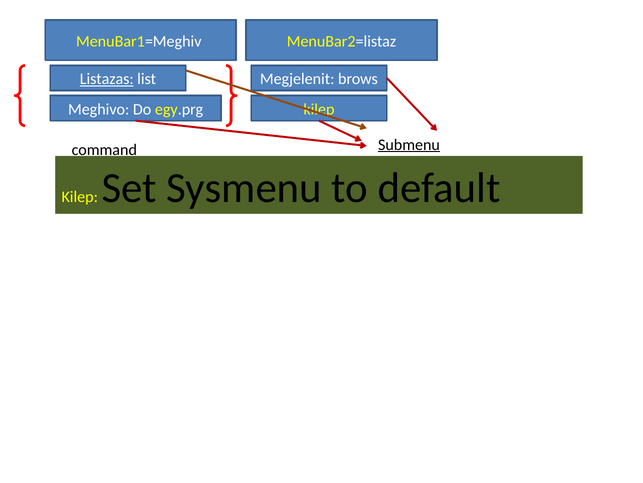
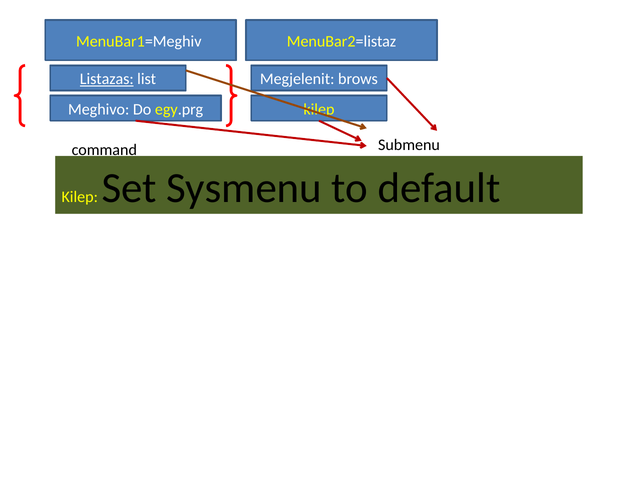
Submenu underline: present -> none (409, 145)
